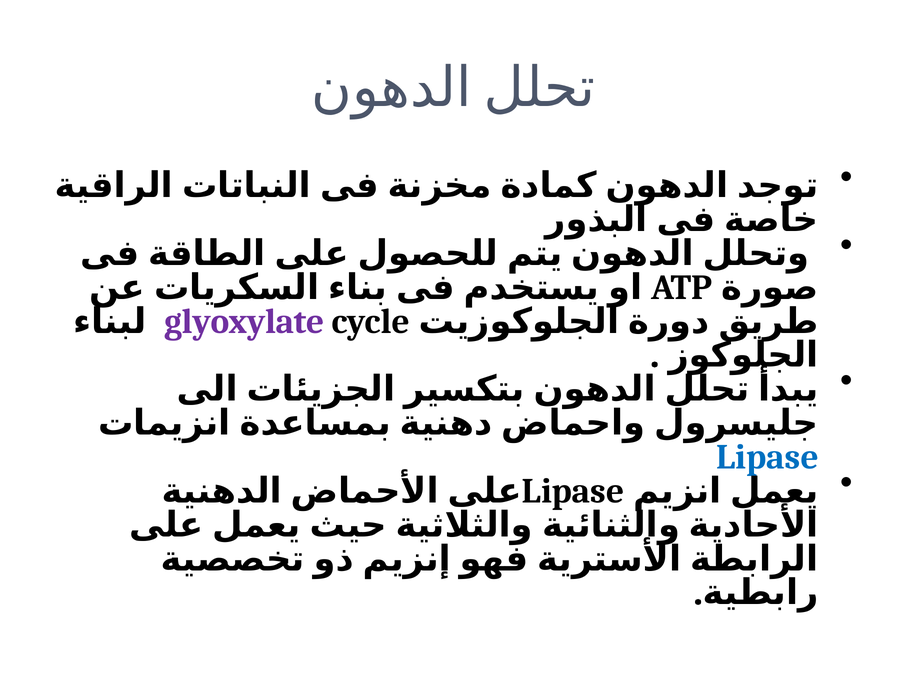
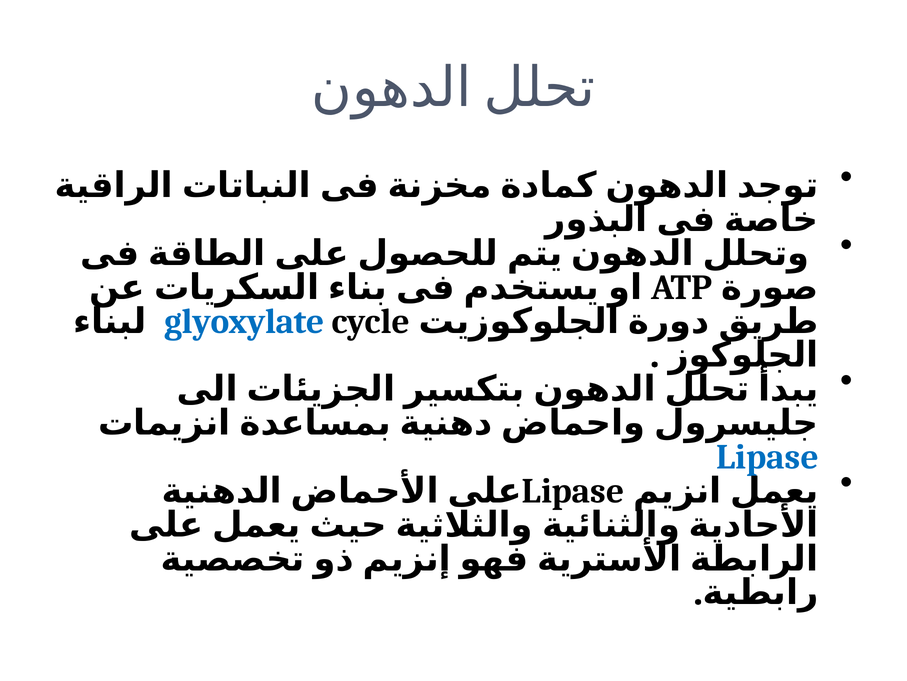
glyoxylate colour: purple -> blue (244, 321)
